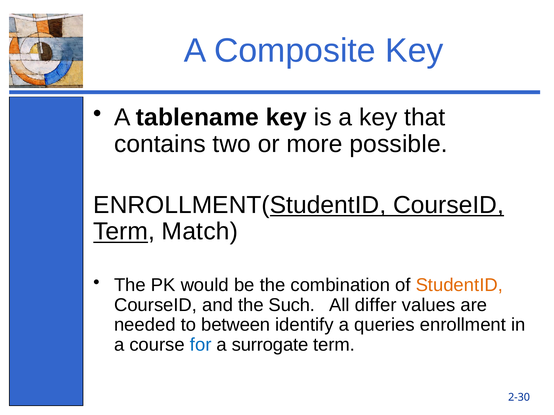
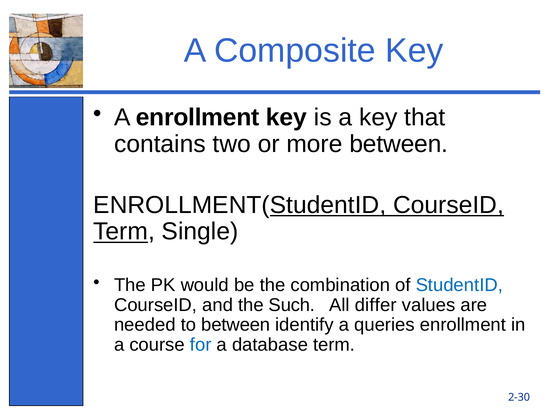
A tablename: tablename -> enrollment (198, 118)
more possible: possible -> between (399, 144)
Match: Match -> Single (200, 232)
StudentID colour: orange -> blue (459, 285)
surrogate: surrogate -> database (270, 345)
